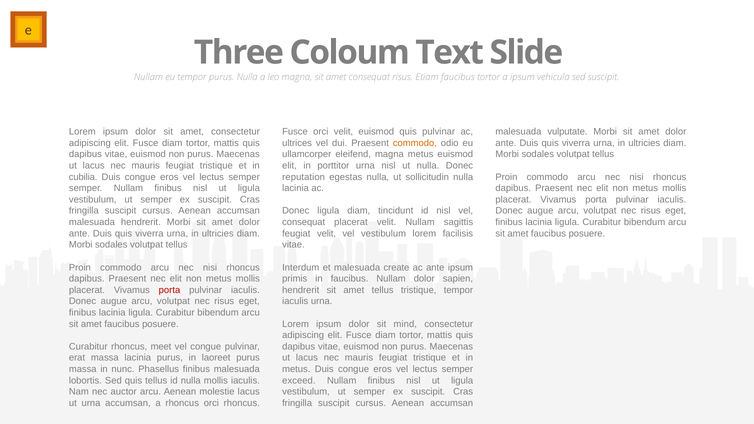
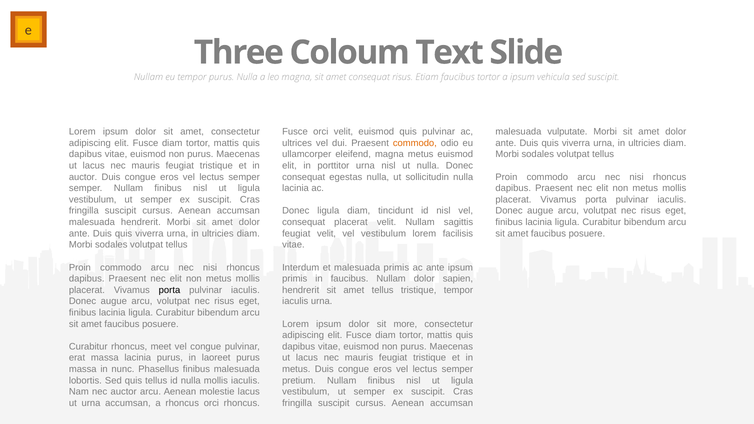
cubilia: cubilia -> auctor (83, 177)
reputation: reputation -> consequat (304, 177)
malesuada create: create -> primis (396, 267)
porta colour: red -> black (169, 290)
mind: mind -> more (405, 324)
exceed: exceed -> pretium (299, 381)
